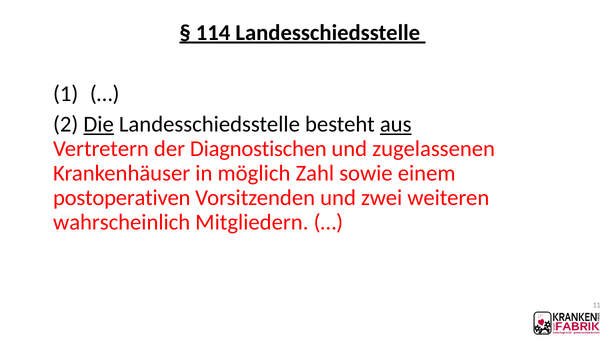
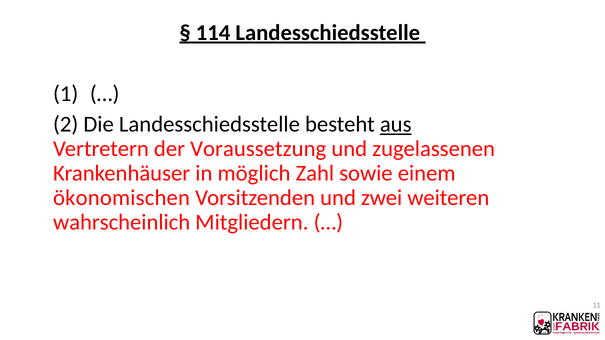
Die underline: present -> none (99, 125)
Diagnostischen: Diagnostischen -> Voraussetzung (258, 149)
postoperativen: postoperativen -> ökonomischen (122, 198)
